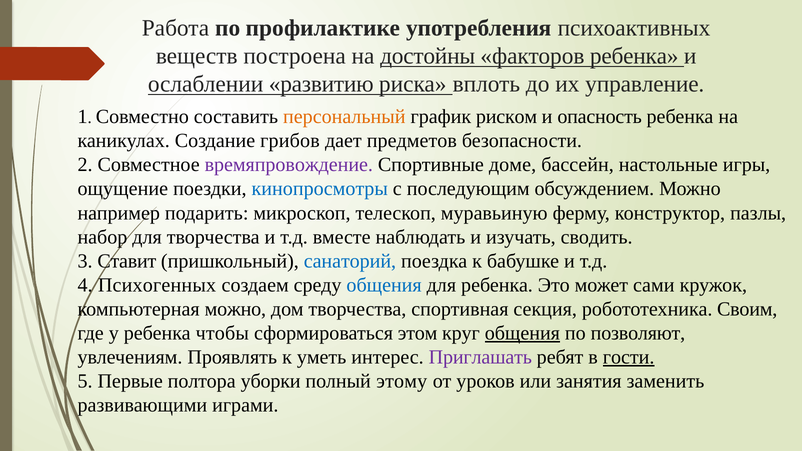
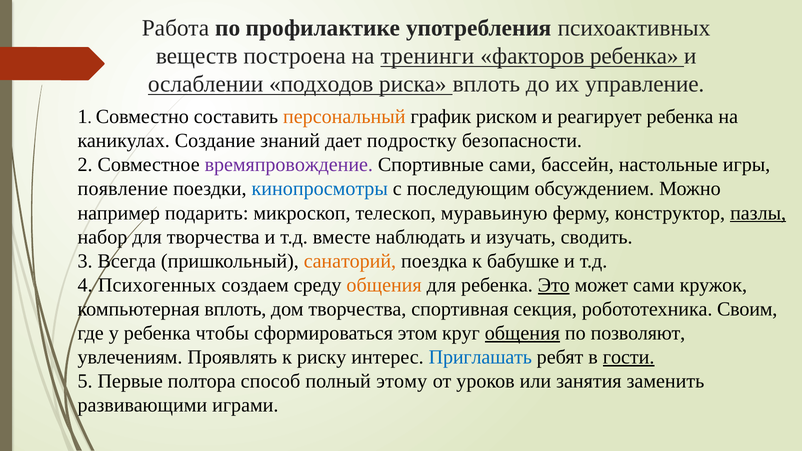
достойны: достойны -> тренинги (427, 56)
развитию: развитию -> подходов (321, 84)
опасность: опасность -> реагирует (600, 117)
грибов: грибов -> знаний (290, 141)
предметов: предметов -> подростку (412, 141)
Спортивные доме: доме -> сами (513, 165)
ощущение: ощущение -> появление (123, 189)
пазлы underline: none -> present (758, 213)
Ставит: Ставит -> Всегда (127, 261)
санаторий colour: blue -> orange (350, 261)
общения colour: blue -> orange (384, 285)
Это underline: none -> present (554, 285)
компьютерная можно: можно -> вплоть (235, 309)
уметь: уметь -> риску (322, 357)
Приглашать colour: purple -> blue (480, 357)
уборки: уборки -> способ (270, 381)
